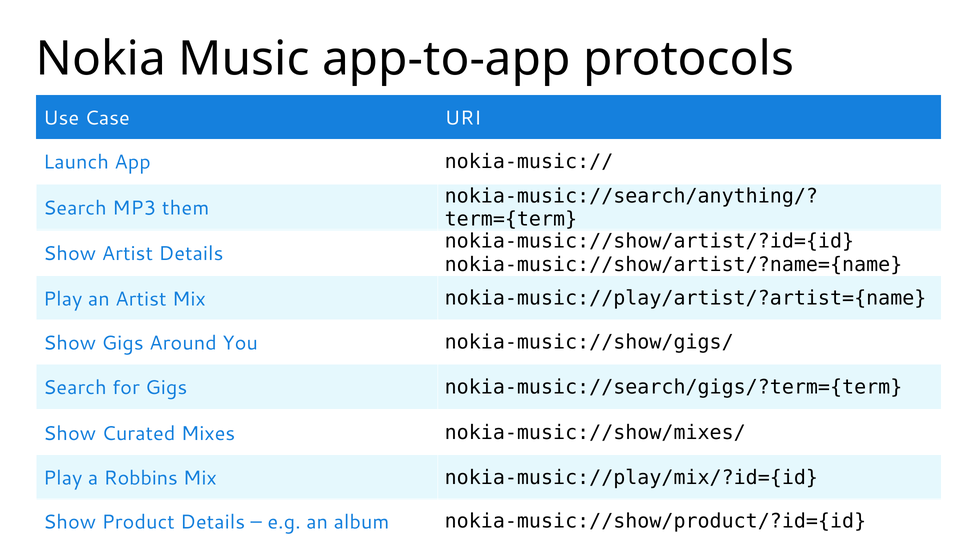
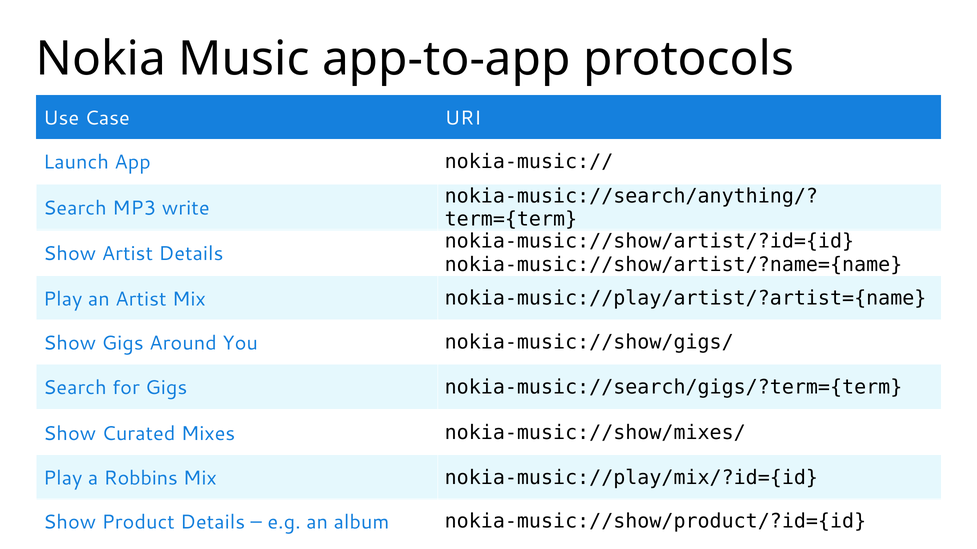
them: them -> write (186, 209)
